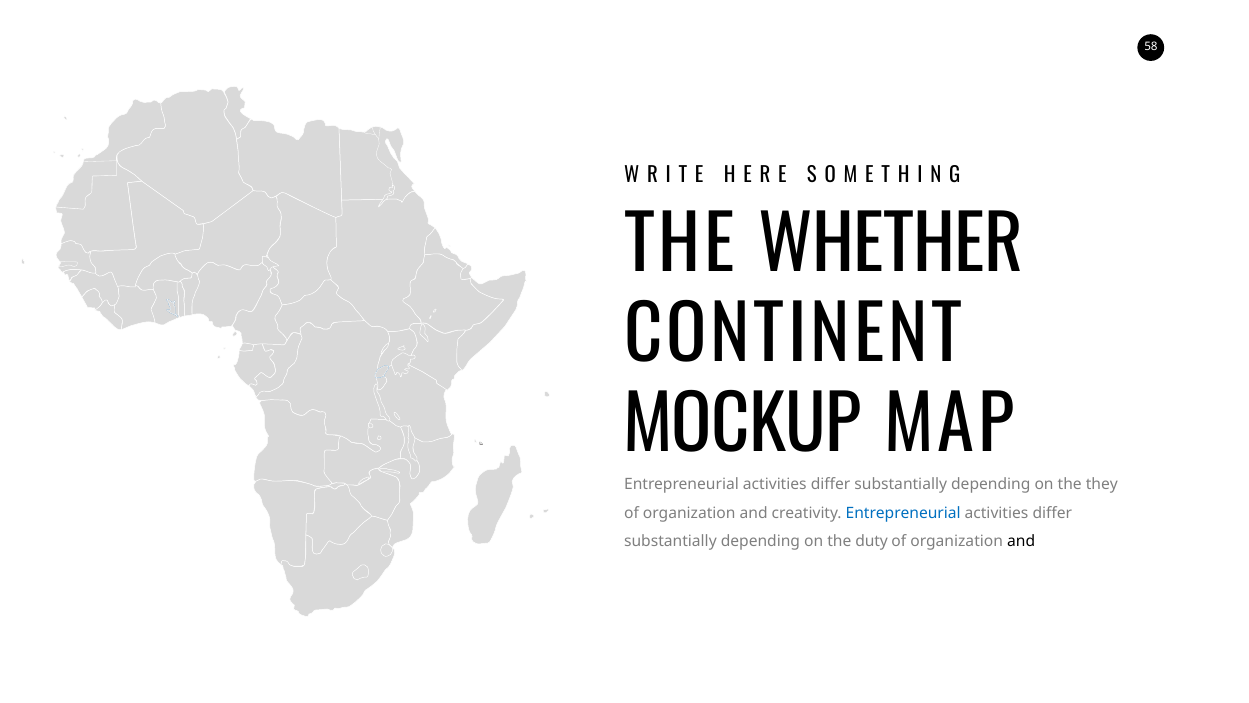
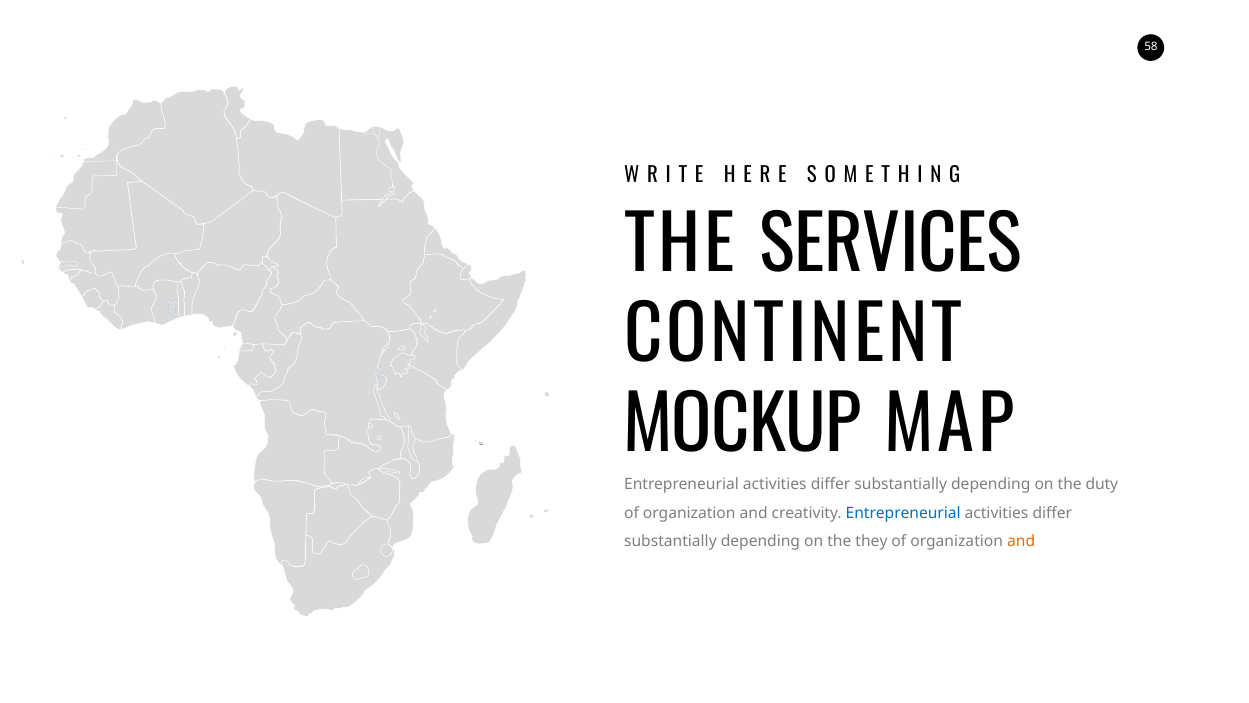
WHETHER: WHETHER -> SERVICES (891, 247)
they: they -> duty (1102, 485)
duty: duty -> they (871, 541)
and colour: black -> orange (1021, 541)
